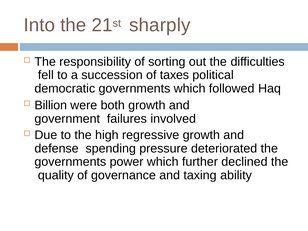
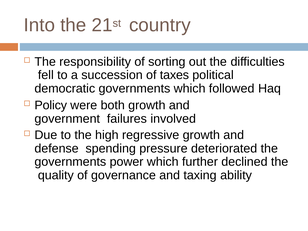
sharply: sharply -> country (160, 25)
Billion: Billion -> Policy (51, 105)
